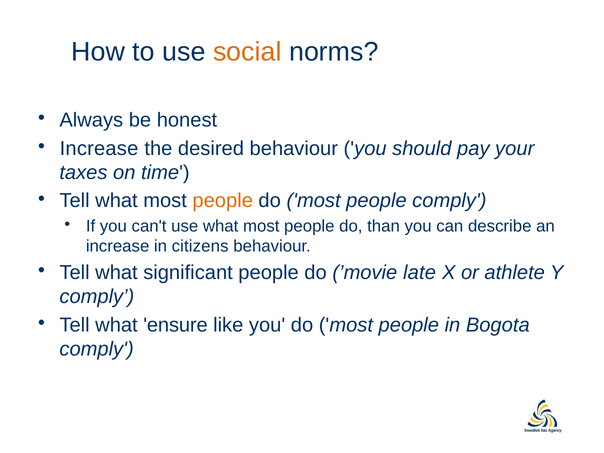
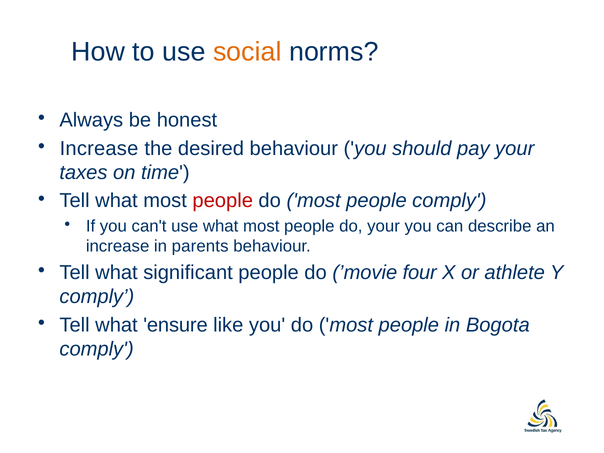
people colour: orange -> red (223, 201)
do than: than -> your (384, 226)
citizens: citizens -> parents (200, 246)
late: late -> four (420, 273)
